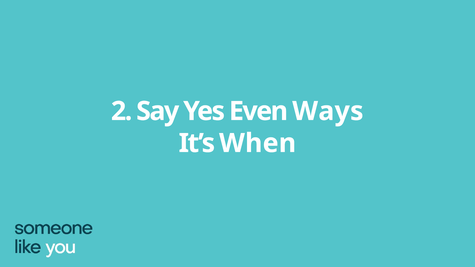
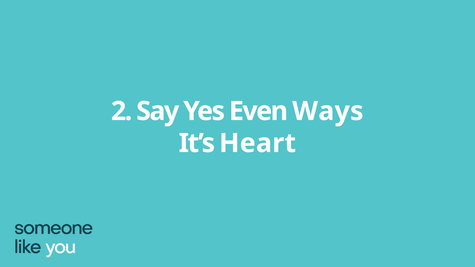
When: When -> Heart (258, 143)
